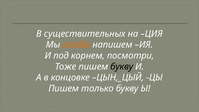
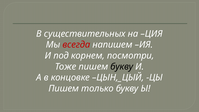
всегда colour: orange -> red (76, 45)
